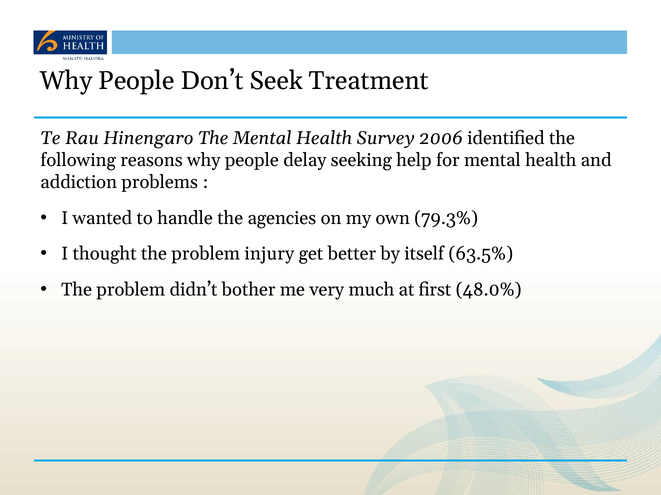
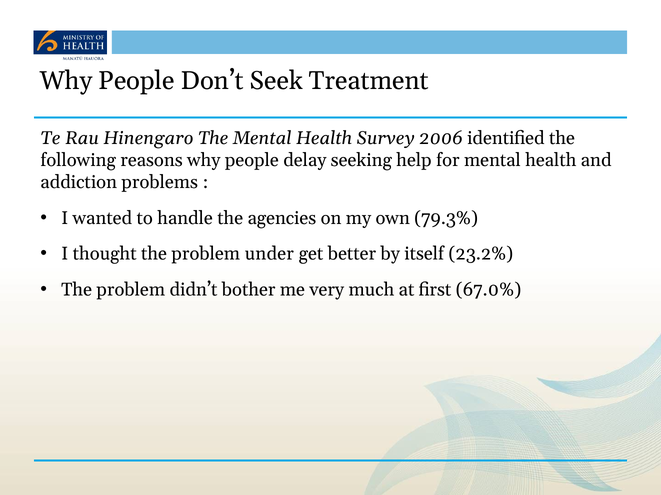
injury: injury -> under (269, 254)
63.5%: 63.5% -> 23.2% (481, 254)
48.0%: 48.0% -> 67.0% (489, 290)
